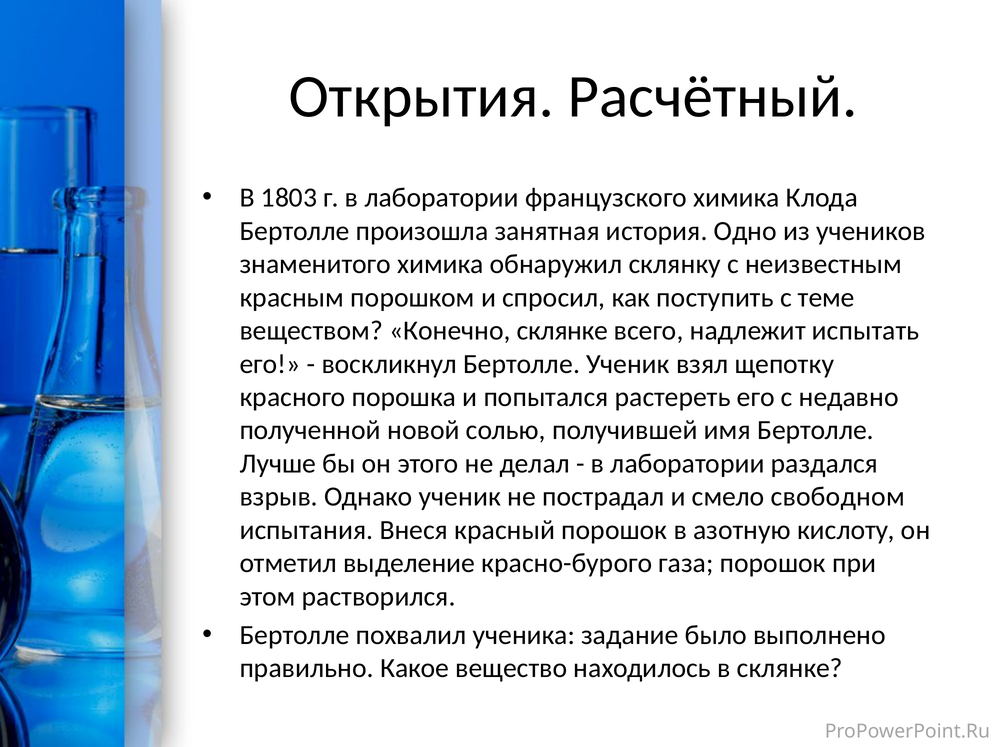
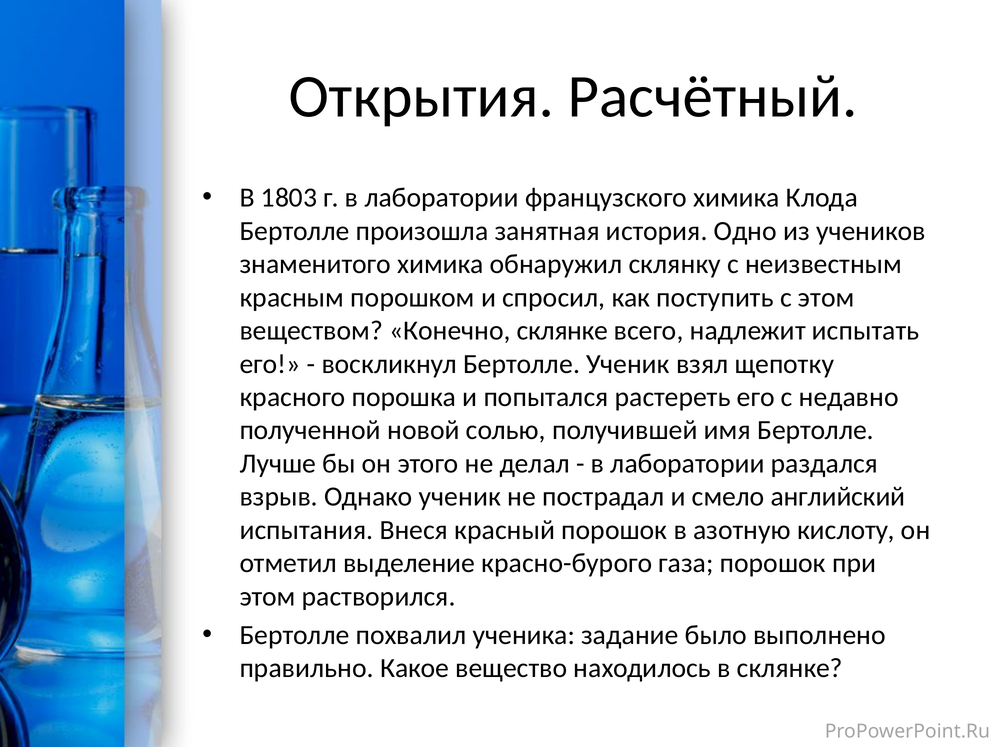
с теме: теме -> этом (826, 298)
свободном: свободном -> английский (838, 497)
